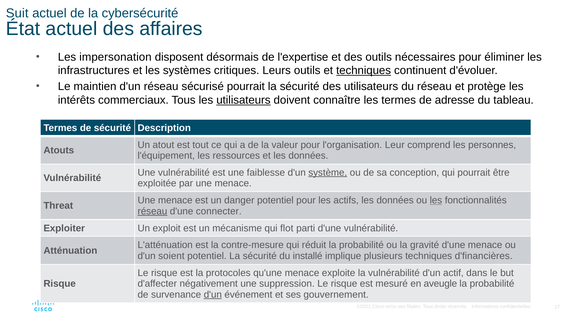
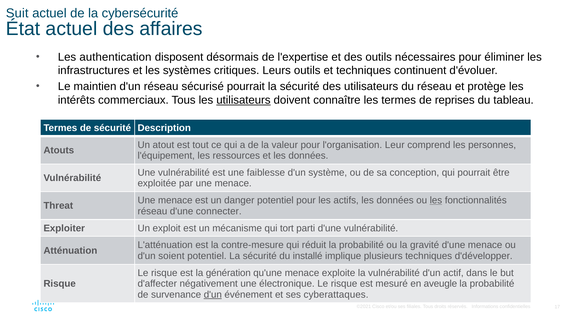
impersonation: impersonation -> authentication (115, 57)
techniques underline: present -> none (364, 71)
adresse: adresse -> reprises (455, 100)
système underline: present -> none (328, 173)
réseau underline: present -> none (152, 211)
flot: flot -> tort (287, 228)
d'financières: d'financières -> d'développer (484, 256)
protocoles: protocoles -> génération (228, 273)
suppression: suppression -> électronique (287, 284)
gouvernement: gouvernement -> cyberattaques (336, 295)
